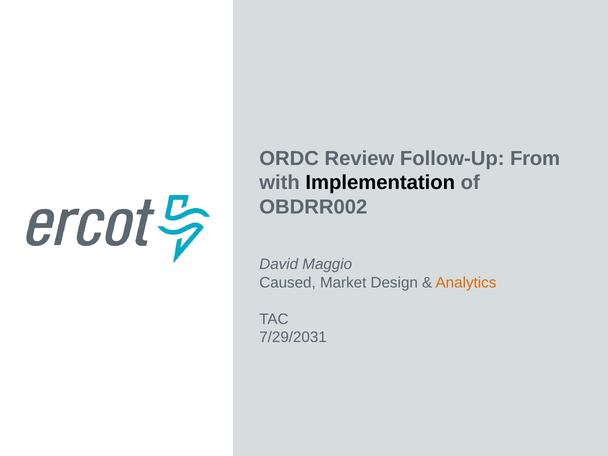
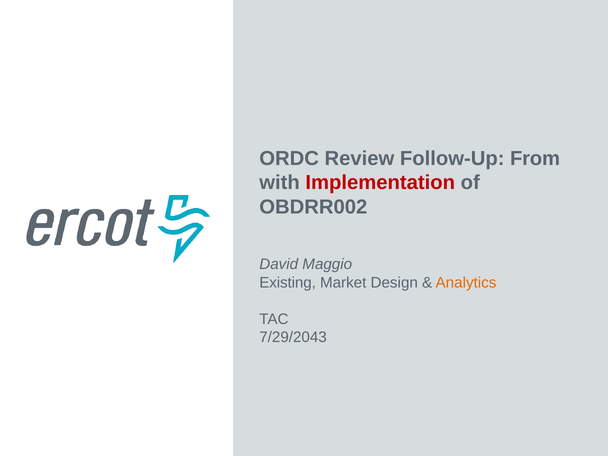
Implementation colour: black -> red (380, 183)
Caused: Caused -> Existing (288, 283)
7/29/2031: 7/29/2031 -> 7/29/2043 (293, 337)
